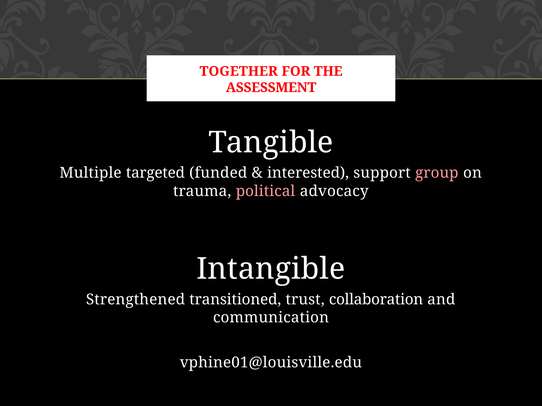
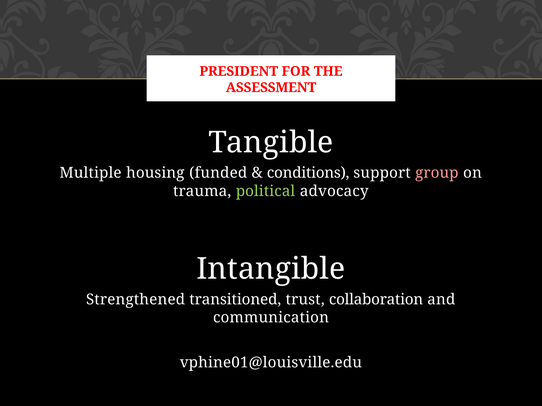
TOGETHER: TOGETHER -> PRESIDENT (239, 71)
targeted: targeted -> housing (155, 173)
interested: interested -> conditions (308, 173)
political colour: pink -> light green (265, 191)
